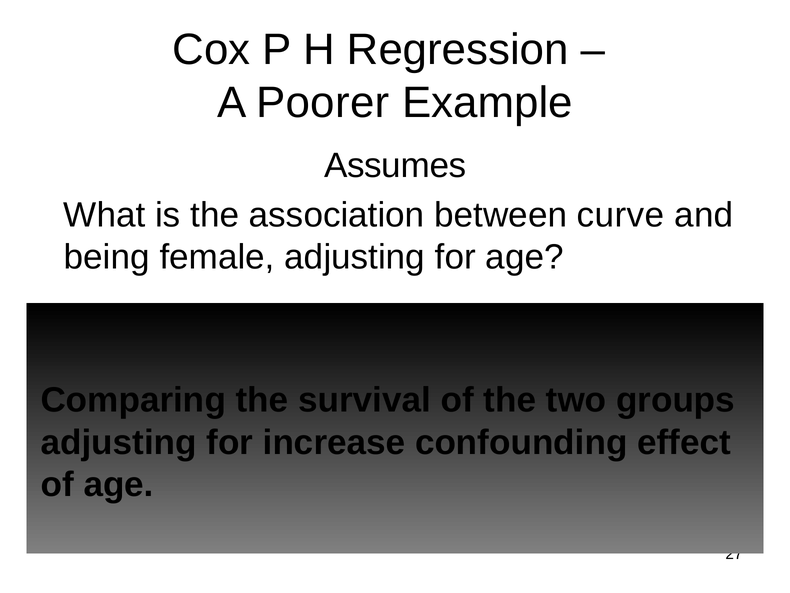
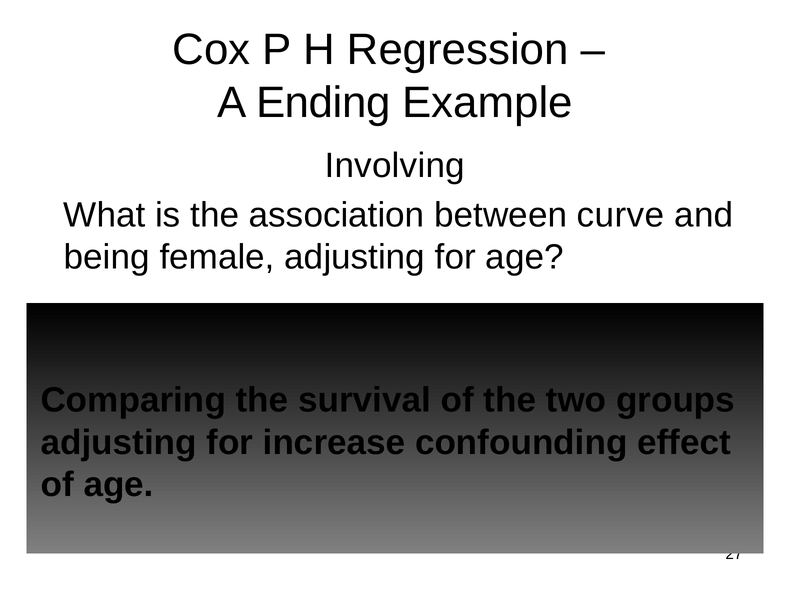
Poorer: Poorer -> Ending (323, 102)
Assumes: Assumes -> Involving (395, 166)
